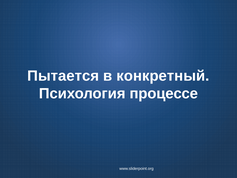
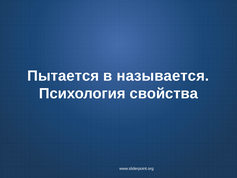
конкретный: конкретный -> называется (163, 76)
процессе: процессе -> свойства (164, 93)
